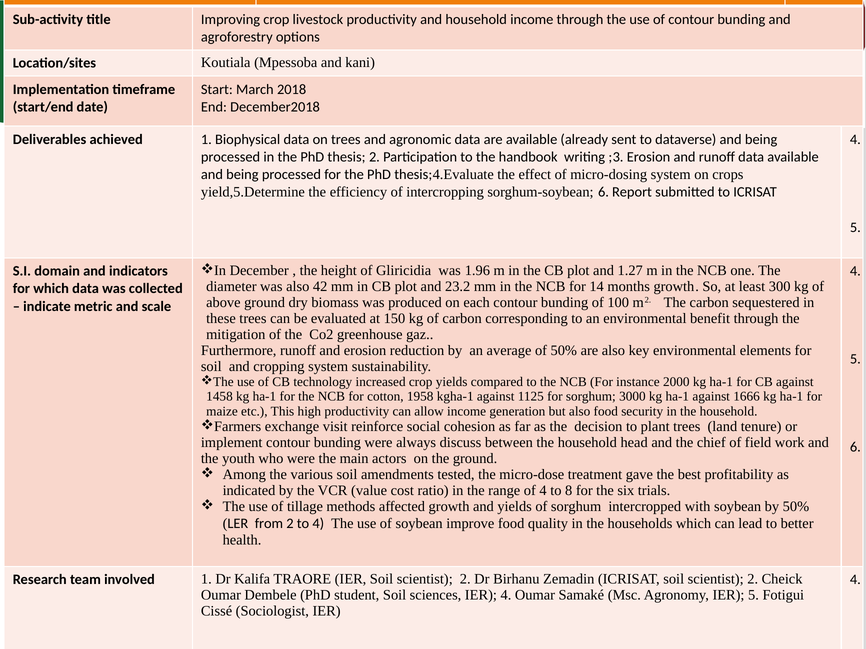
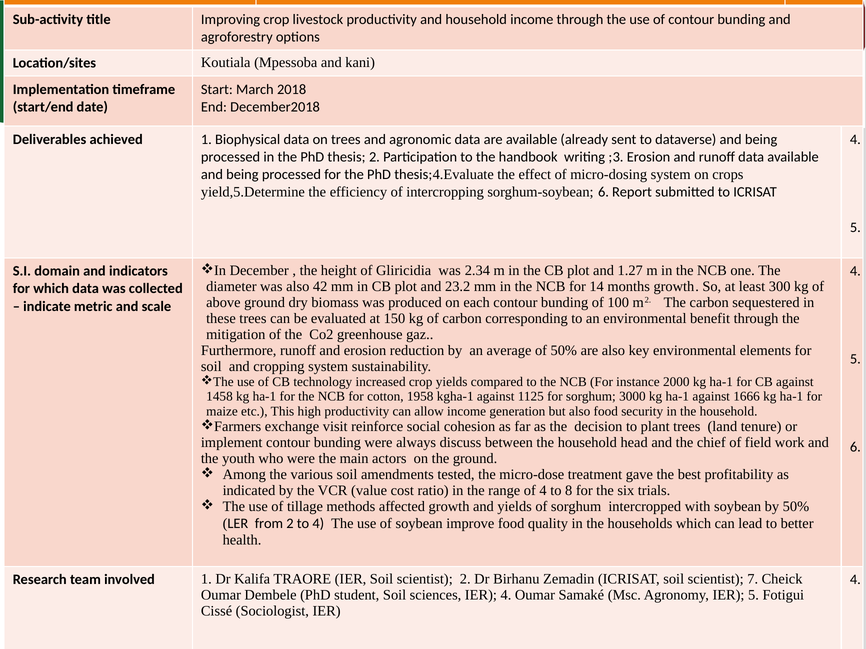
1.96: 1.96 -> 2.34 (477, 270)
ICRISAT soil scientist 2: 2 -> 7 (753, 579)
